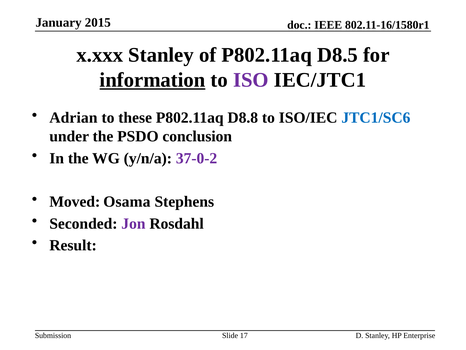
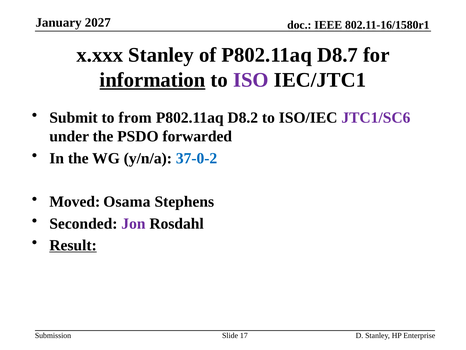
2015: 2015 -> 2027 (98, 23)
D8.5: D8.5 -> D8.7 (337, 55)
Adrian: Adrian -> Submit (74, 118)
these: these -> from (135, 118)
D8.8: D8.8 -> D8.2 (243, 118)
JTC1/SC6 colour: blue -> purple (376, 118)
conclusion: conclusion -> forwarded (197, 136)
37-0-2 colour: purple -> blue (197, 158)
Result underline: none -> present (73, 245)
